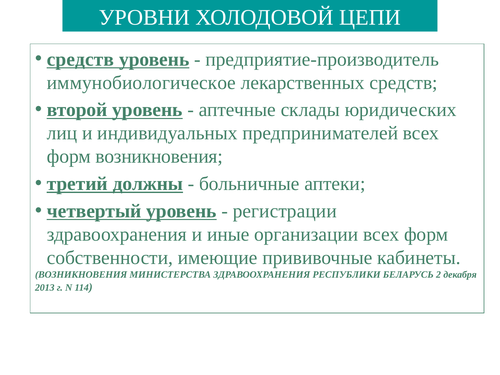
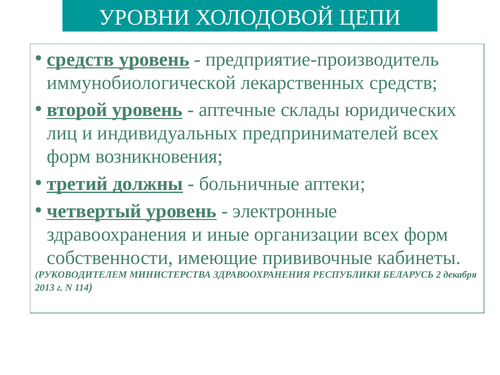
иммунобиологическое: иммунобиологическое -> иммунобиологической (141, 83)
регистрации: регистрации -> электронные (285, 211)
ВОЗНИКНОВЕНИЯ: ВОЗНИКНОВЕНИЯ -> РУКОВОДИТЕЛЕМ (81, 275)
